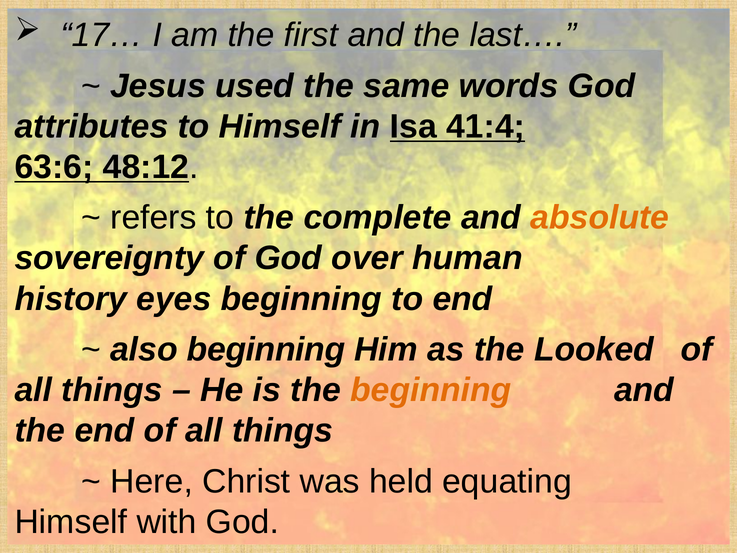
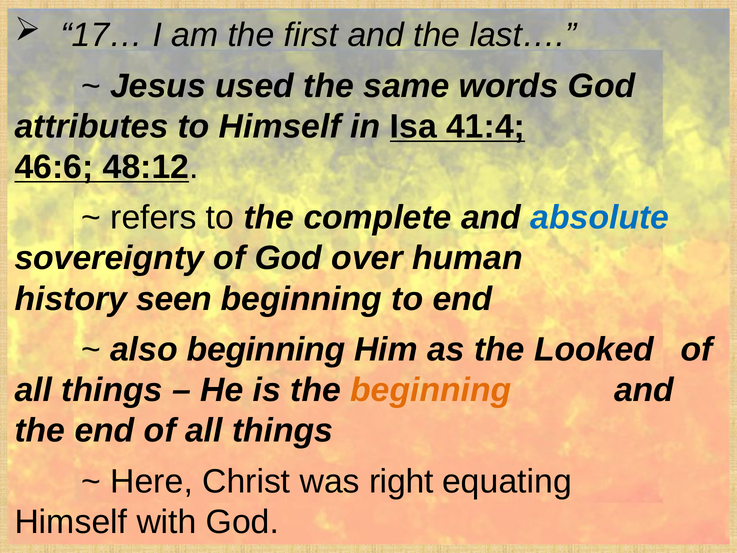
63:6: 63:6 -> 46:6 (54, 167)
absolute colour: orange -> blue (600, 218)
eyes: eyes -> seen (174, 299)
held: held -> right (401, 481)
